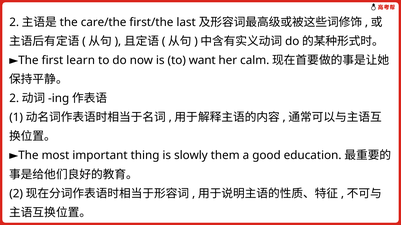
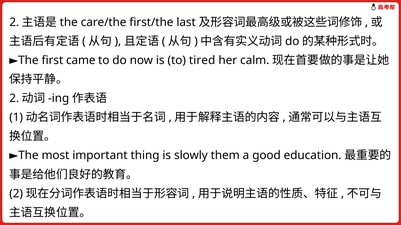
learn: learn -> came (81, 61)
want: want -> tired (202, 61)
